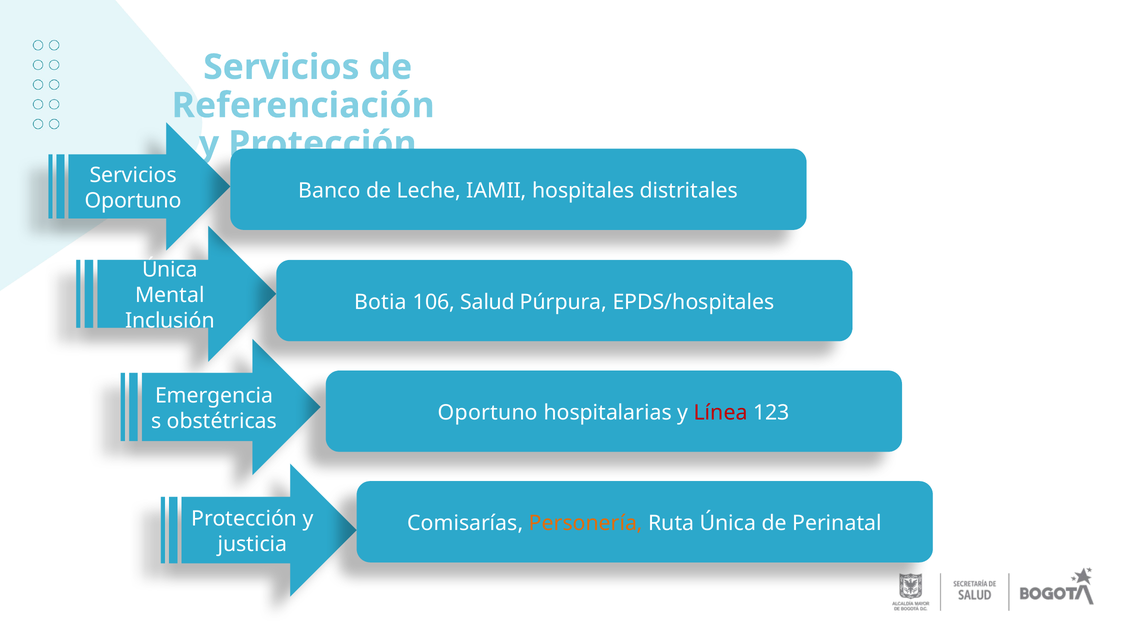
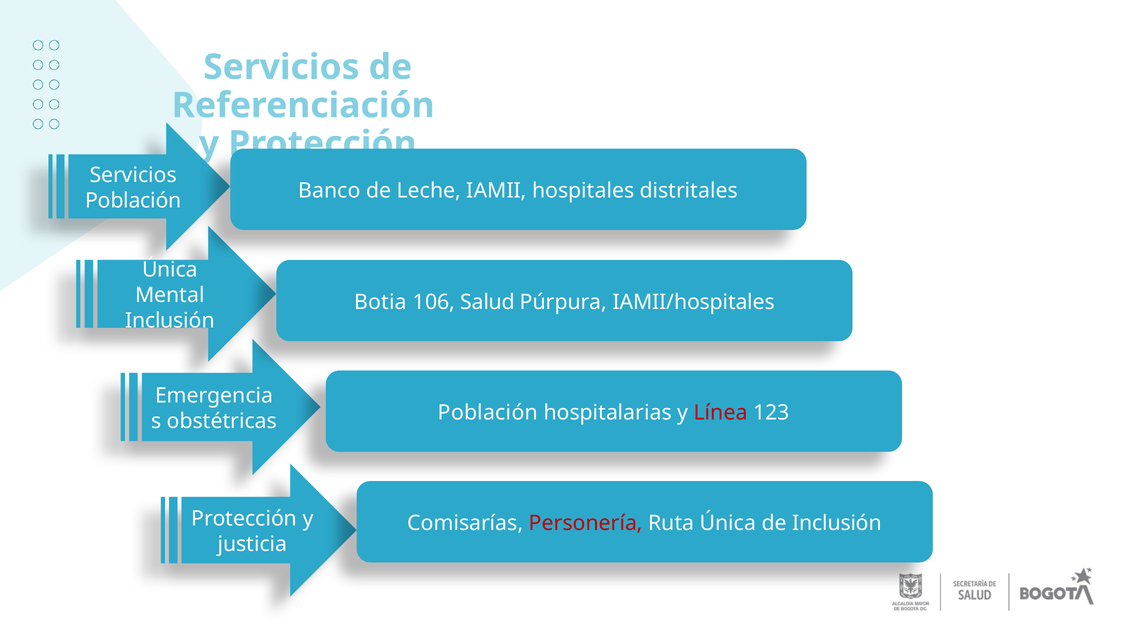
Oportuno: Oportuno -> Población (133, 201)
EPDS/hospitales: EPDS/hospitales -> IAMII/hospitales (694, 302)
Oportuno: Oportuno -> Población (488, 413)
Personería colour: orange -> red (586, 523)
de Perinatal: Perinatal -> Inclusión (837, 523)
